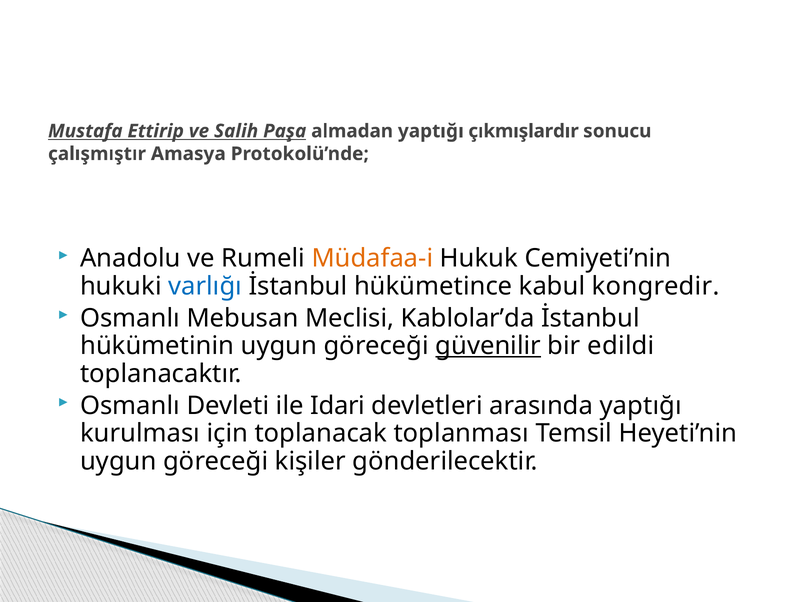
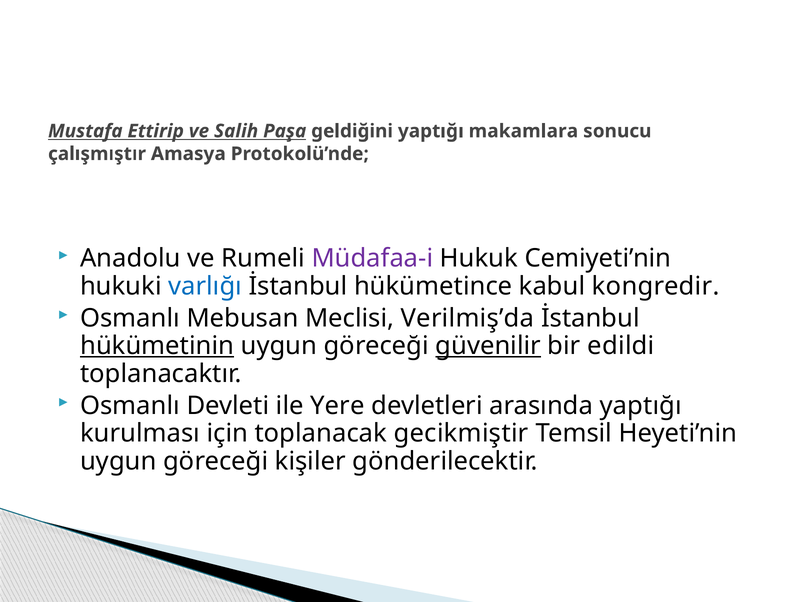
almadan: almadan -> geldiğini (352, 131)
çıkmışlardır: çıkmışlardır -> makamlara (523, 131)
Müdafaa-i colour: orange -> purple (372, 259)
Kablolar’da: Kablolar’da -> Verilmiş’da (467, 318)
hükümetinin underline: none -> present (157, 346)
Idari: Idari -> Yere (337, 406)
toplanması: toplanması -> gecikmiştir (461, 434)
